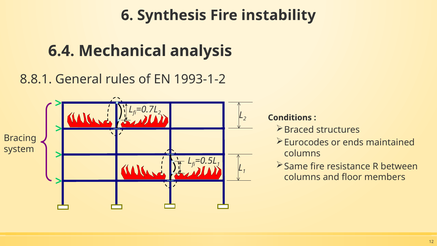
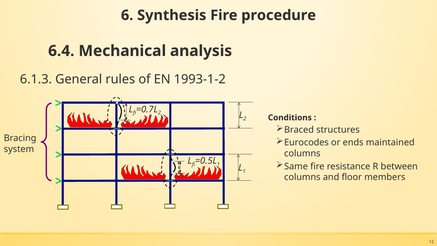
instability: instability -> procedure (279, 15)
8.8.1: 8.8.1 -> 6.1.3 (36, 79)
